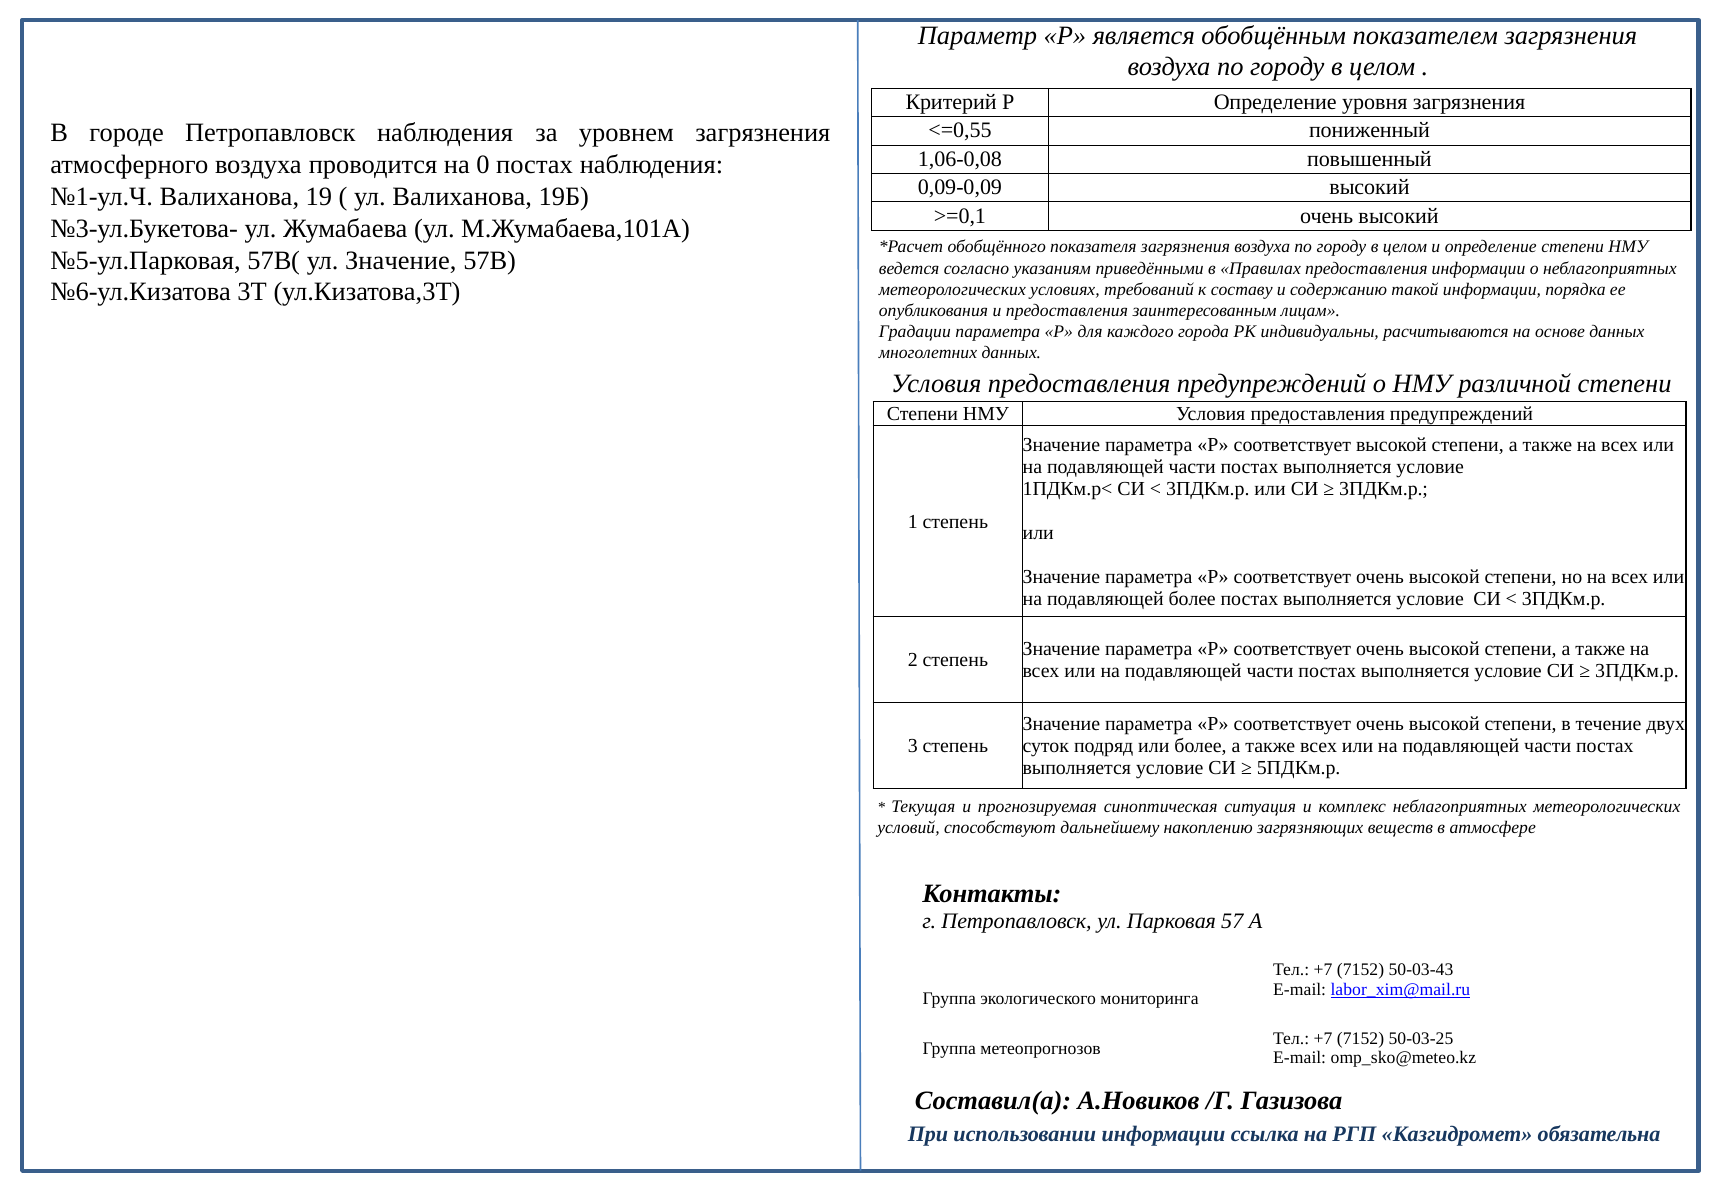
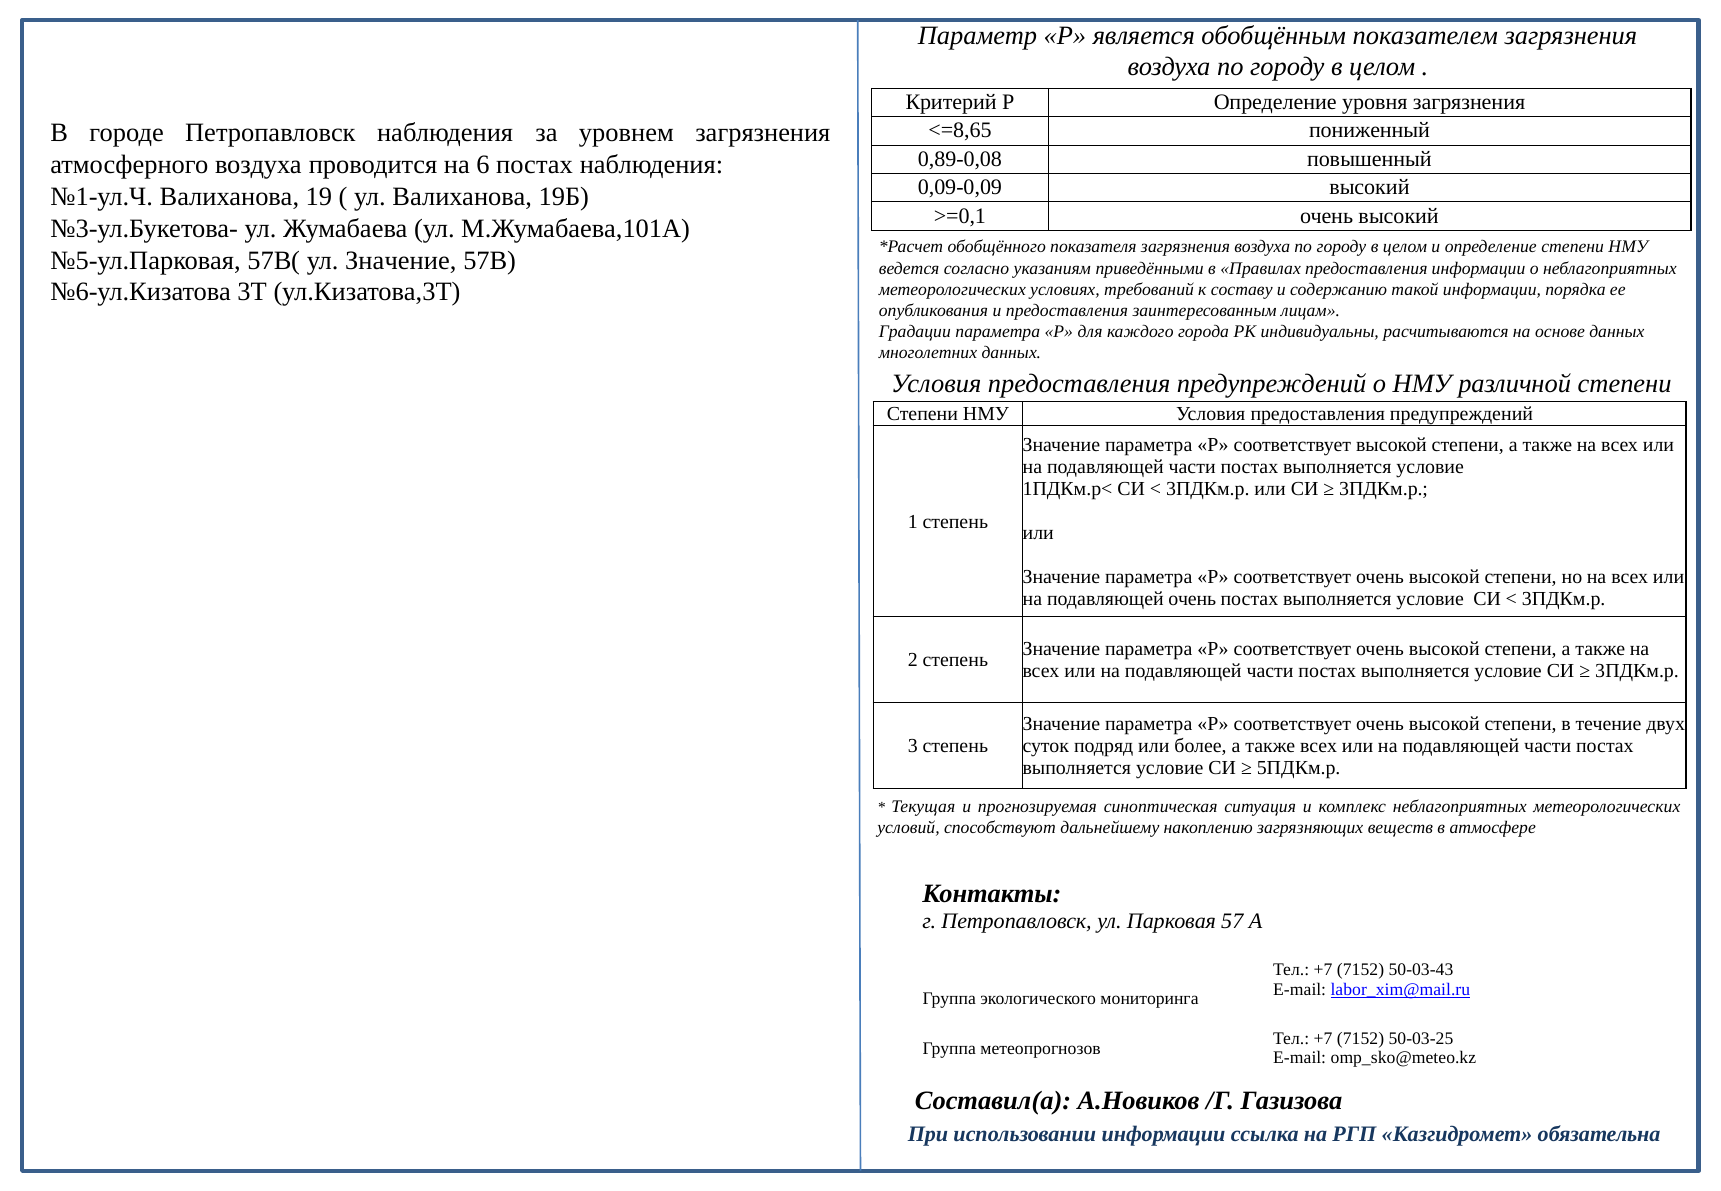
<=0,55: <=0,55 -> <=8,65 (960, 131)
1,06-0,08: 1,06-0,08 -> 0,89-0,08 (960, 159)
0: 0 -> 6 (483, 165)
подавляющей более: более -> очень (1192, 599)
